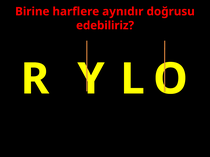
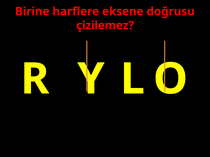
aynıdır: aynıdır -> eksene (123, 12)
edebiliriz: edebiliriz -> çizilemez (105, 26)
